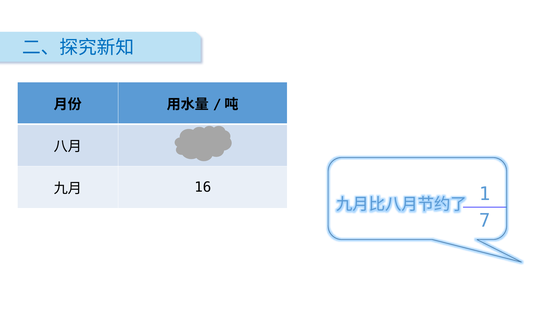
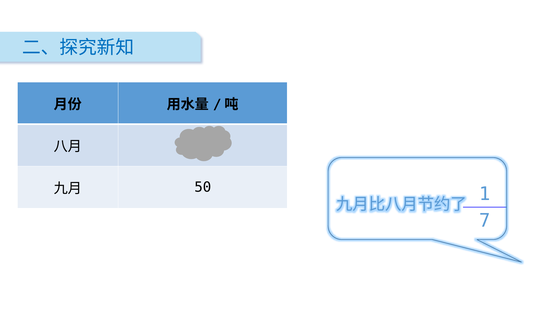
16: 16 -> 50 (203, 187)
